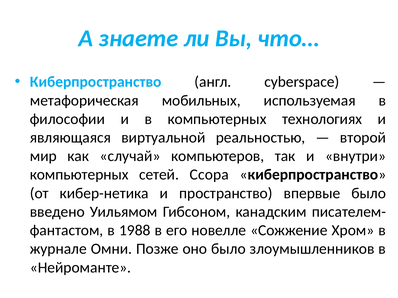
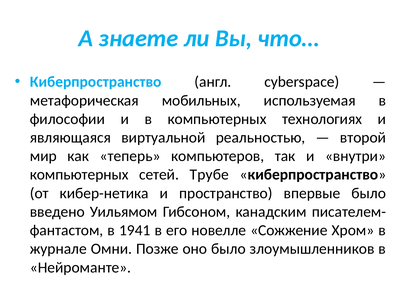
случай: случай -> теперь (130, 156)
Ссора: Ссора -> Трубе (209, 175)
1988: 1988 -> 1941 (135, 231)
